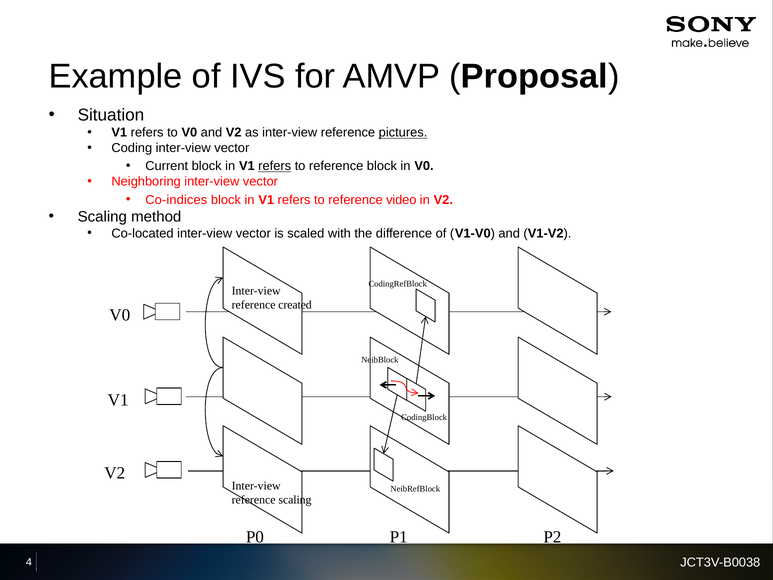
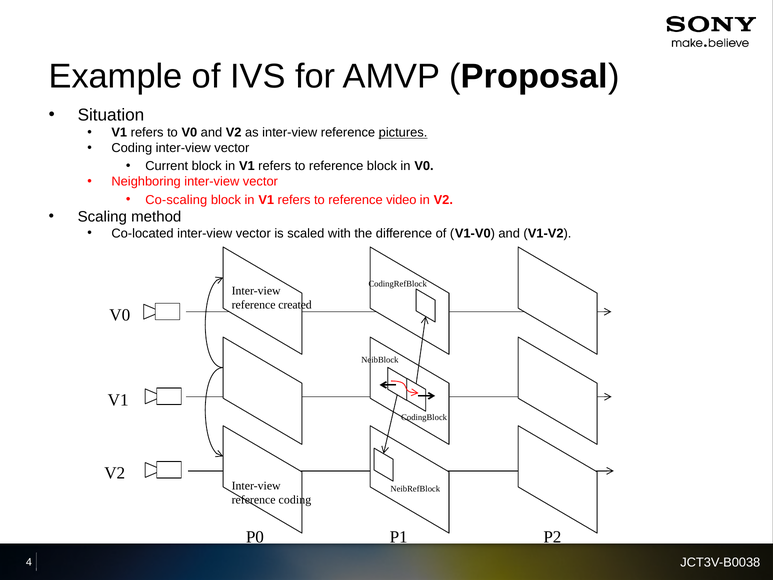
refers underline: present -> none (275, 166)
Co-indices: Co-indices -> Co-scaling (176, 200)
reference scaling: scaling -> coding (295, 500)
